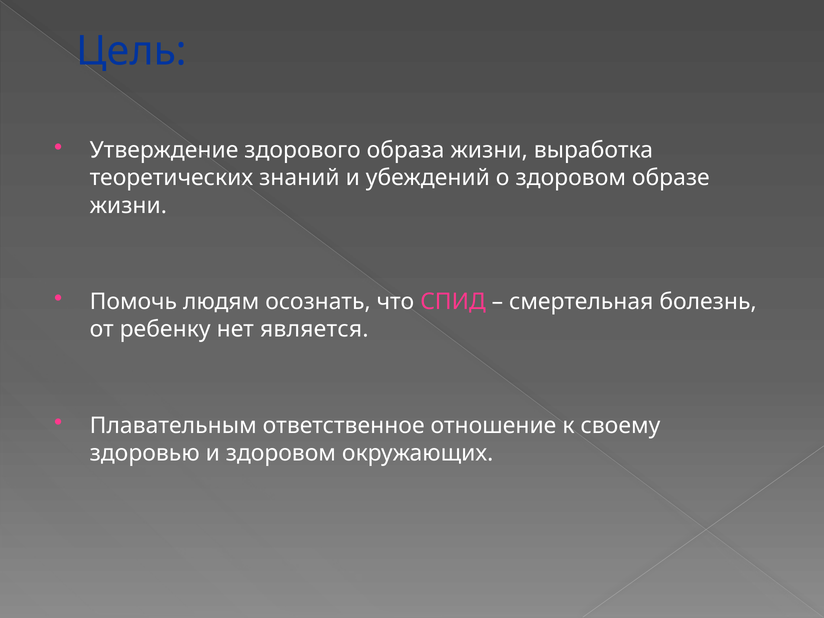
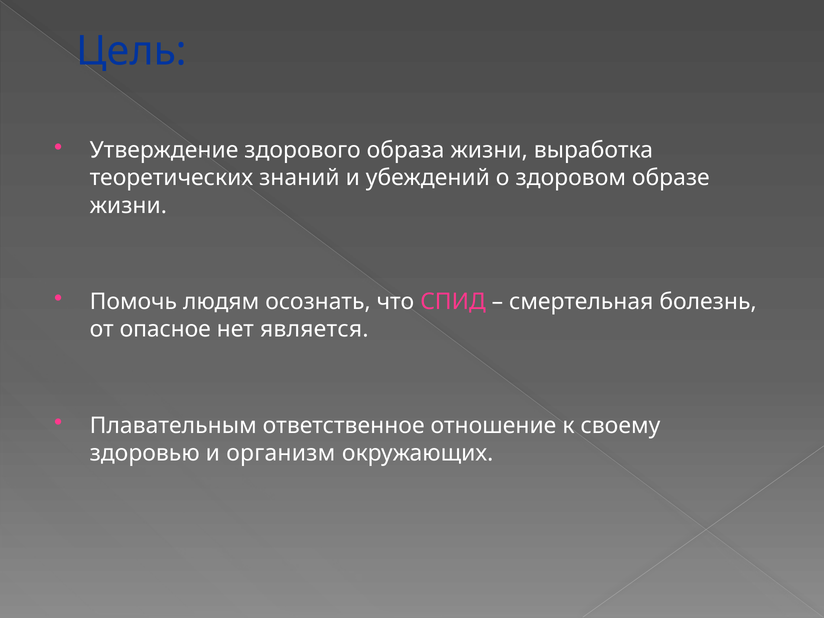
ребенку: ребенку -> опасное (165, 329)
и здоровом: здоровом -> организм (281, 453)
